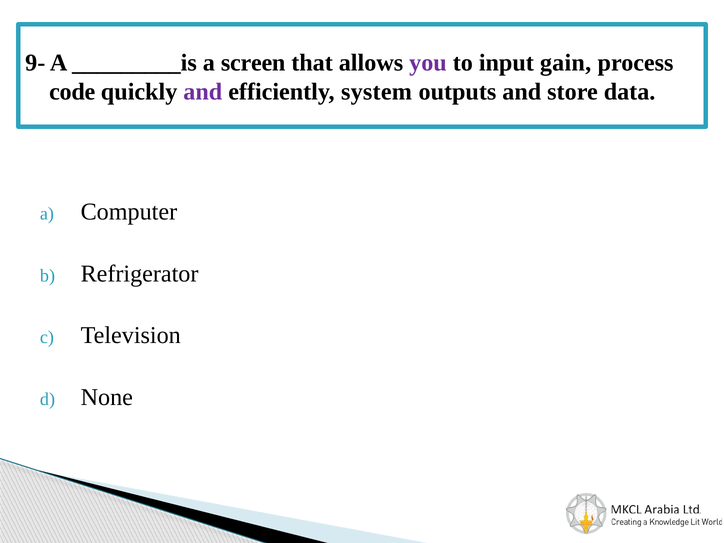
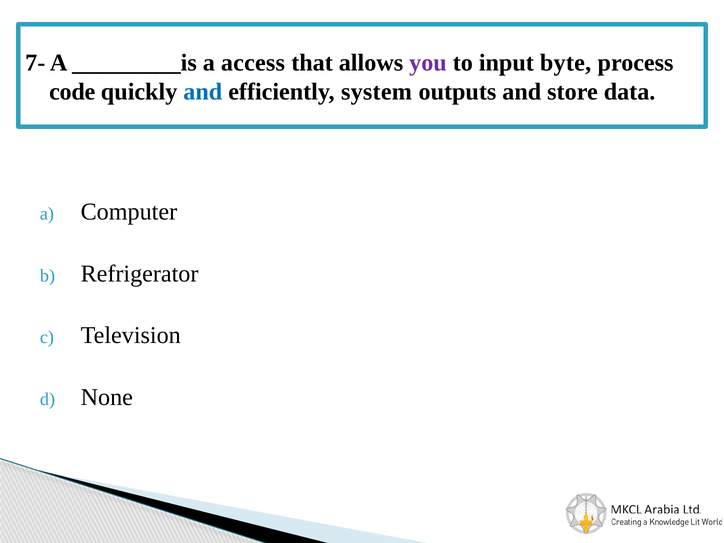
9-: 9- -> 7- (35, 63)
screen: screen -> access (253, 63)
gain: gain -> byte (566, 63)
and colour: purple -> blue (203, 92)
